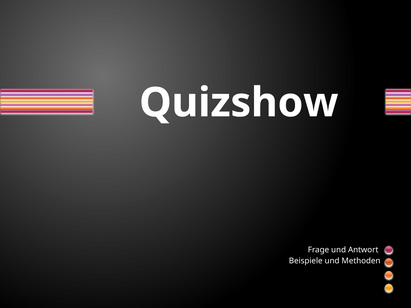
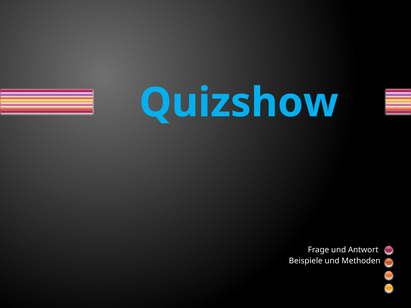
Quizshow colour: white -> light blue (239, 103)
